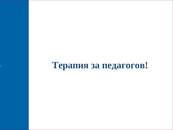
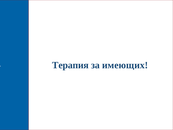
педагогов: педагогов -> имеющих (125, 65)
